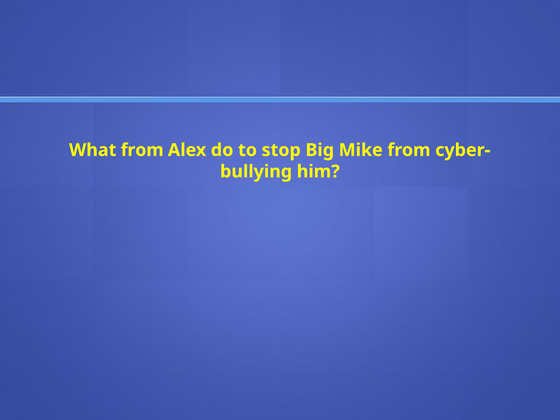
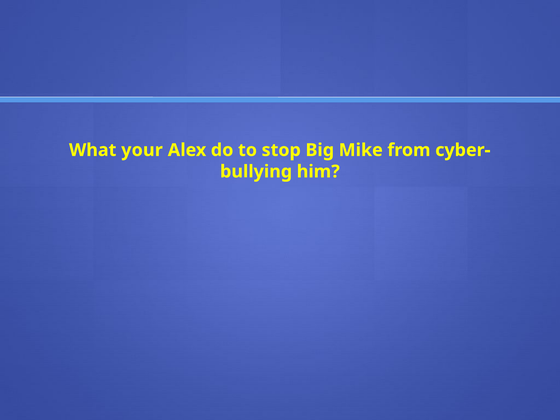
What from: from -> your (142, 150)
